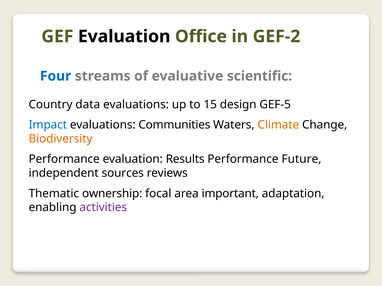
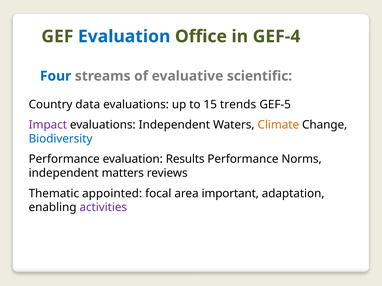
Evaluation colour: black -> blue (124, 37)
GEF-2: GEF-2 -> GEF-4 (277, 37)
design: design -> trends (238, 105)
Impact colour: blue -> purple (48, 125)
evaluations Communities: Communities -> Independent (174, 125)
Biodiversity colour: orange -> blue (61, 139)
Future: Future -> Norms (302, 159)
sources: sources -> matters (123, 173)
ownership: ownership -> appointed (112, 194)
